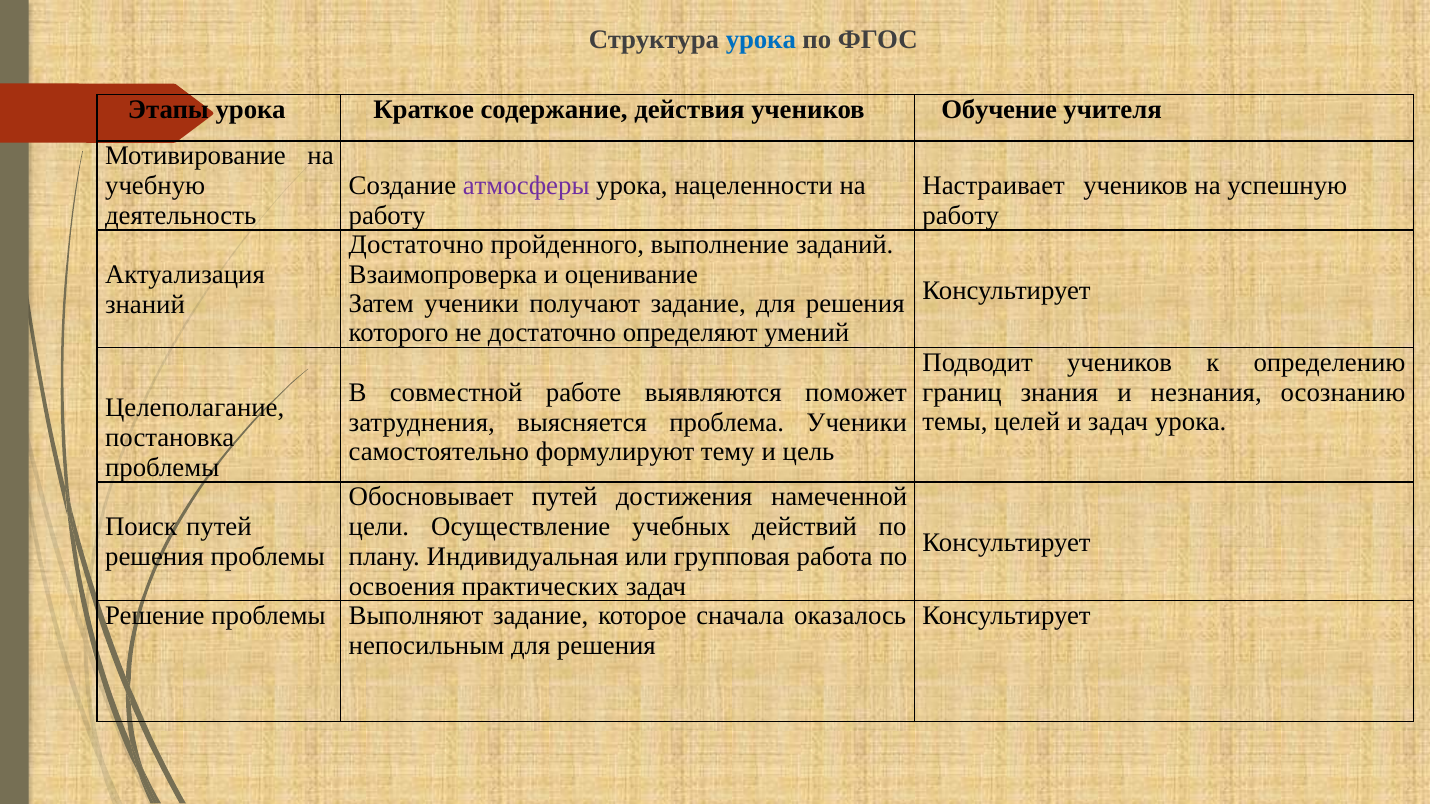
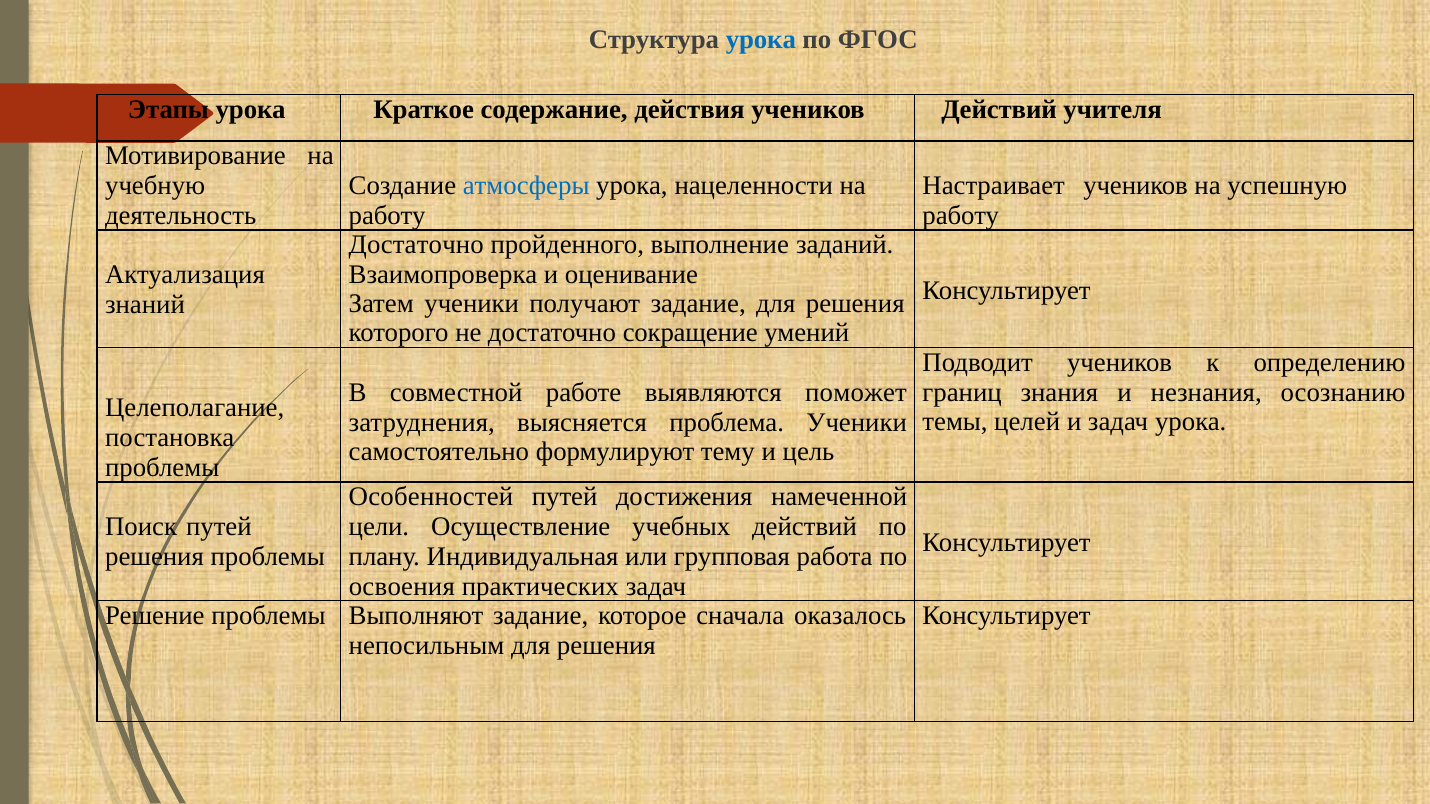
учеников Обучение: Обучение -> Действий (999, 110)
атмосферы colour: purple -> blue (526, 186)
определяют: определяют -> сокращение (690, 333)
Обосновывает: Обосновывает -> Особенностей (431, 497)
